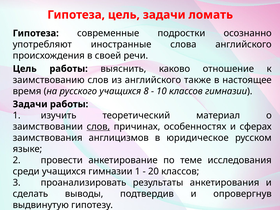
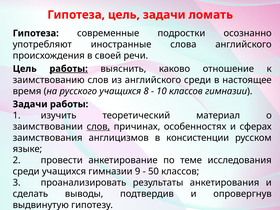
работы underline: none -> present (69, 69)
английского также: также -> среди (198, 80)
юридическое: юридическое -> консистенции (198, 138)
гимназии 1: 1 -> 9 (138, 171)
20: 20 -> 50 (153, 171)
